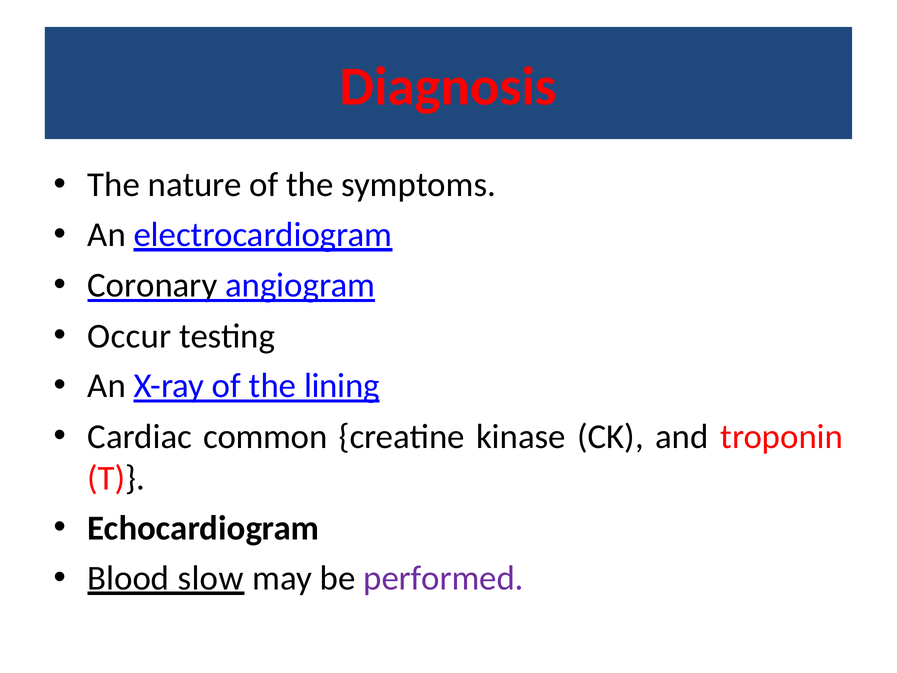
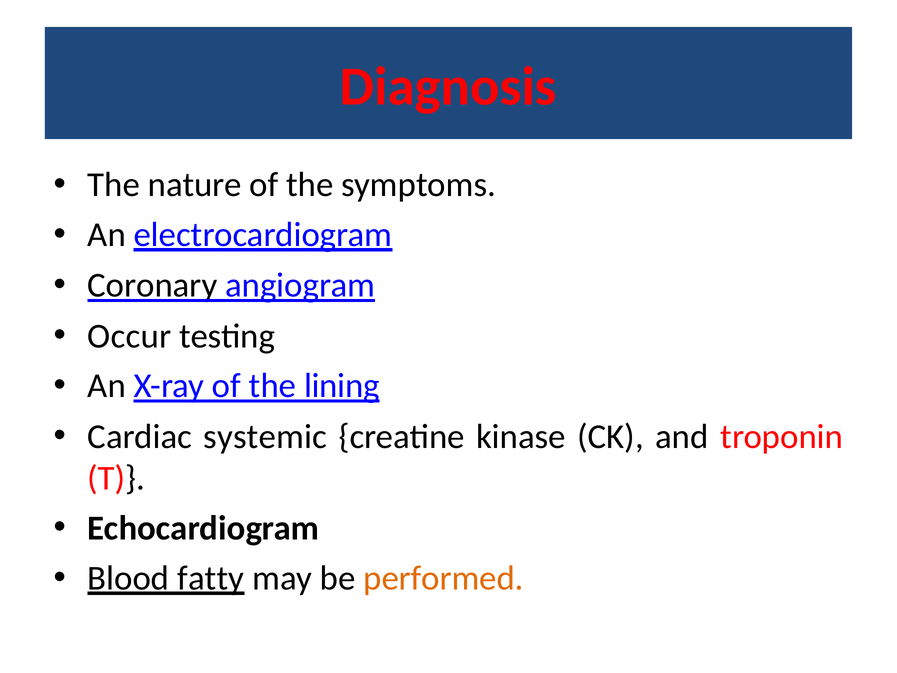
common: common -> systemic (265, 436)
slow: slow -> fatty (211, 578)
performed colour: purple -> orange (443, 578)
